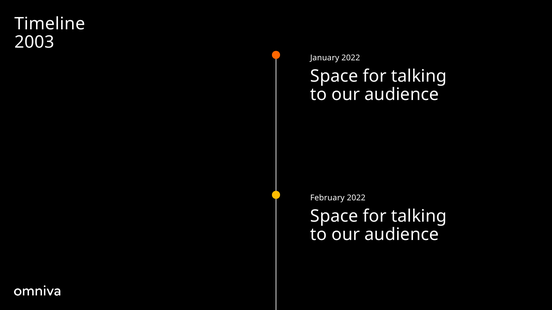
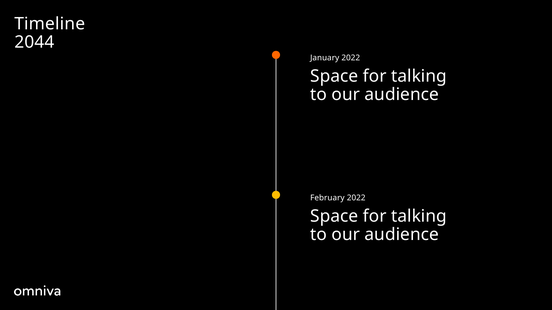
2003: 2003 -> 2044 (34, 42)
